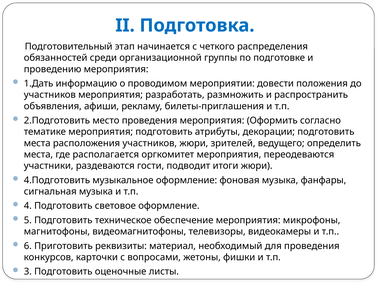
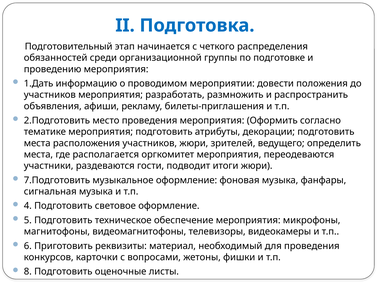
4.Подготовить: 4.Подготовить -> 7.Подготовить (57, 180)
3: 3 -> 8 (28, 271)
